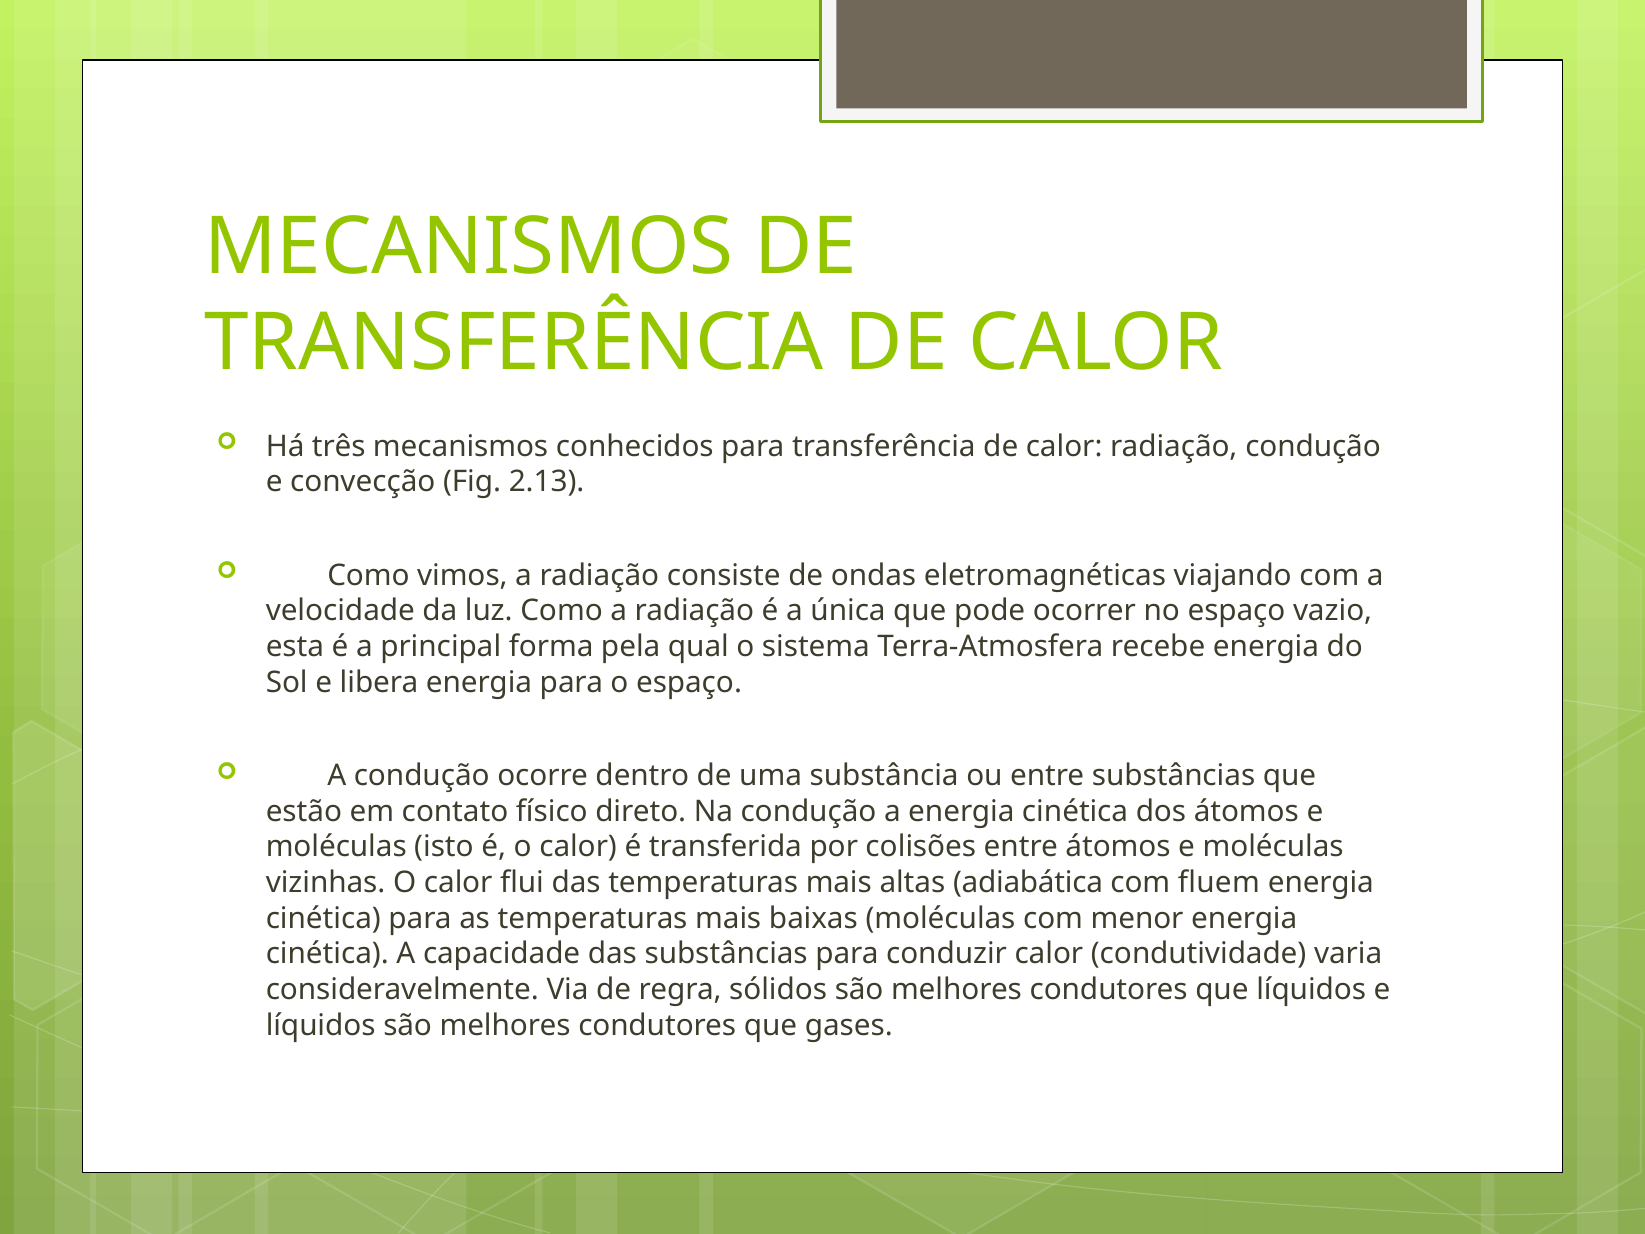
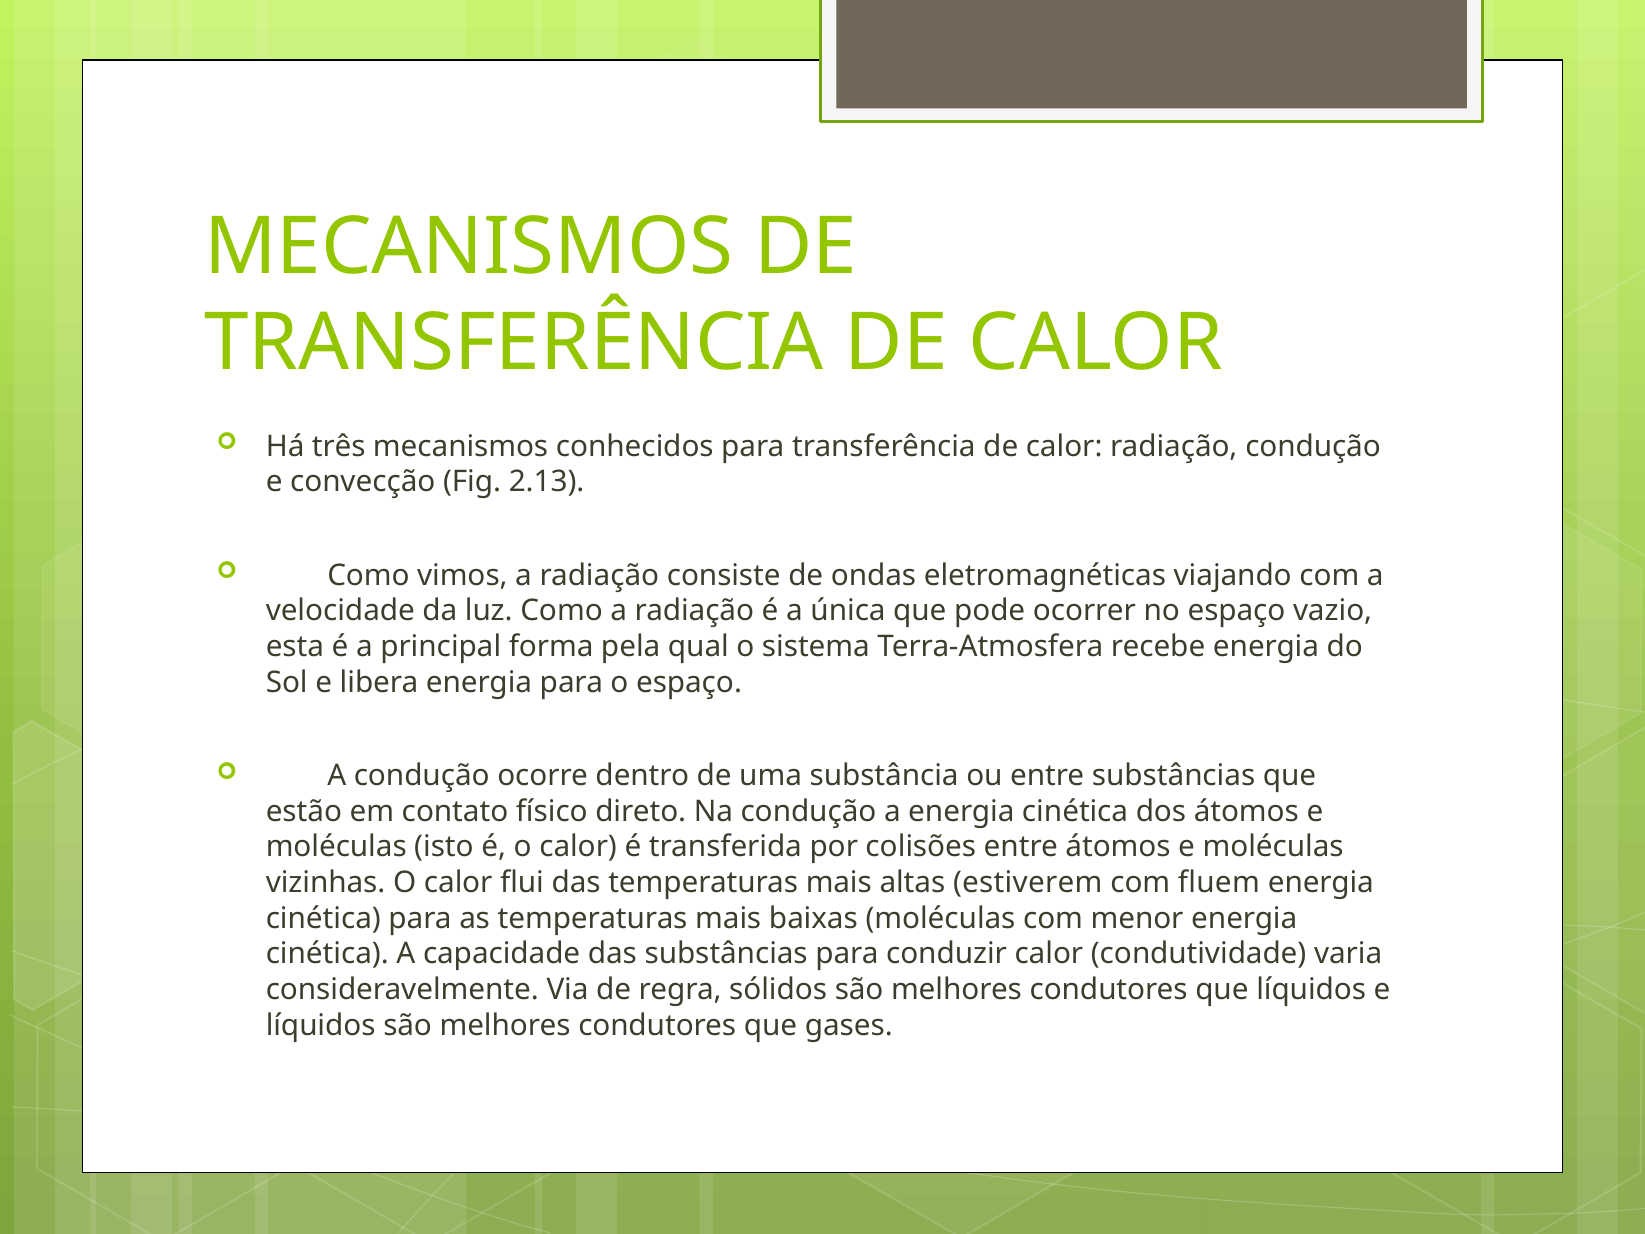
adiabática: adiabática -> estiverem (1028, 883)
